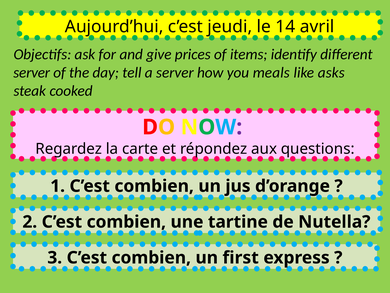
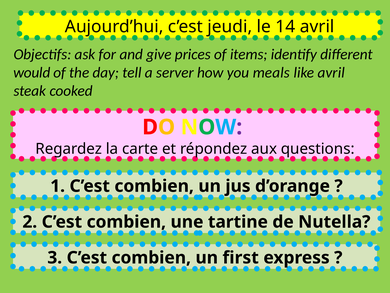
server: server -> would (32, 73)
like asks: asks -> avril (331, 73)
